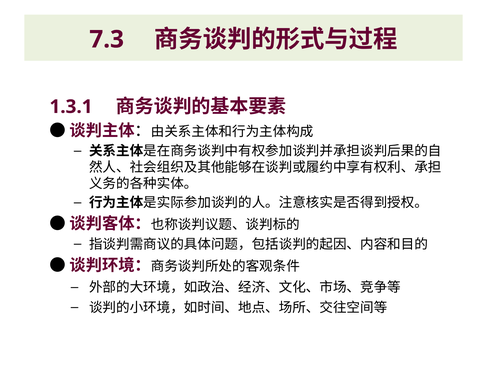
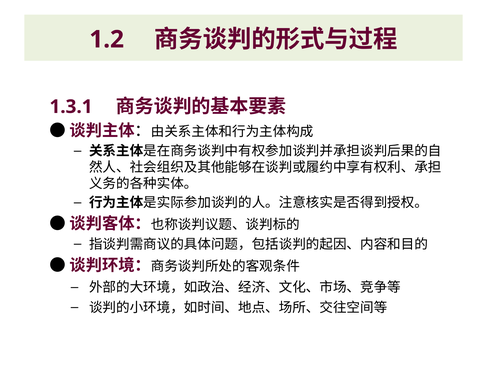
7.3: 7.3 -> 1.2 (107, 39)
